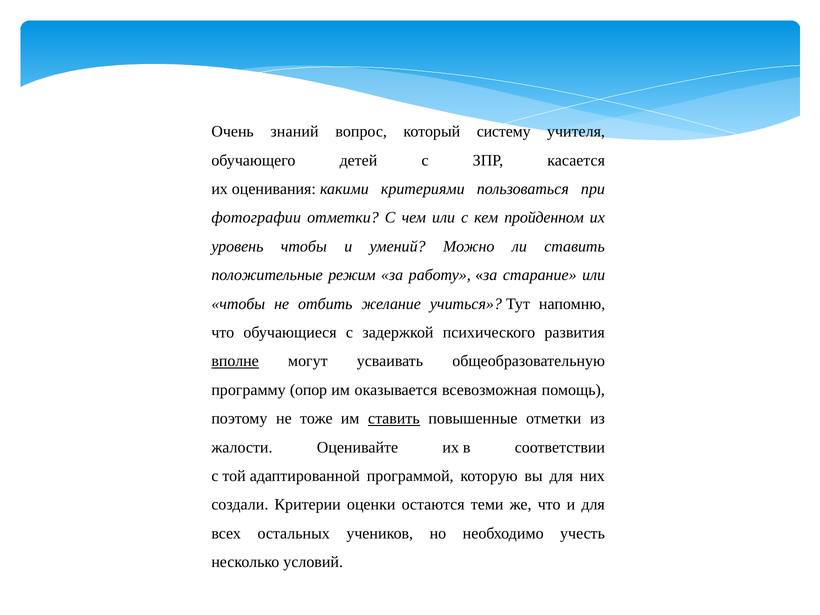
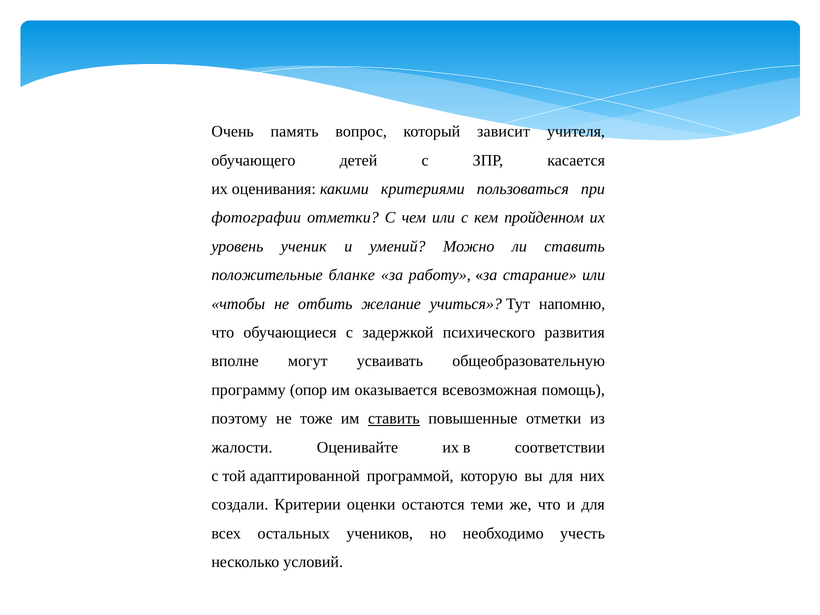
знаний: знаний -> память (295, 132)
систему: систему -> зависит (504, 132)
уровень чтобы: чтобы -> ученик (304, 246)
режим: режим -> бланке (352, 275)
вполне underline: present -> none (235, 361)
